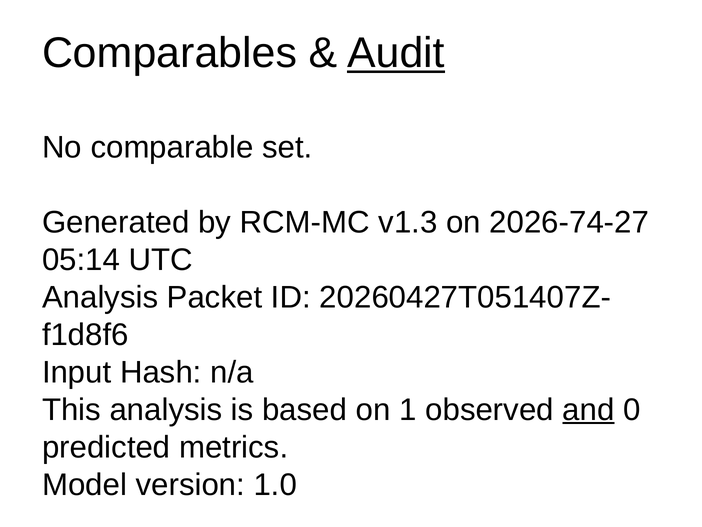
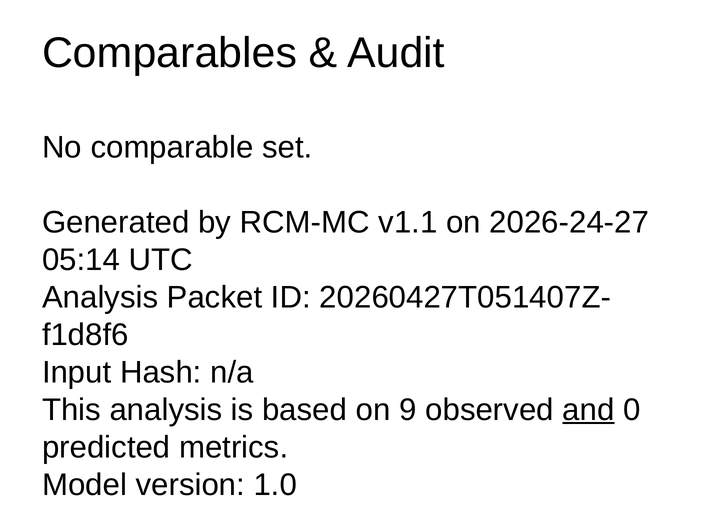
Audit underline: present -> none (396, 53)
v1.3: v1.3 -> v1.1 (408, 222)
2026-74-27: 2026-74-27 -> 2026-24-27 (569, 222)
1: 1 -> 9 (408, 409)
